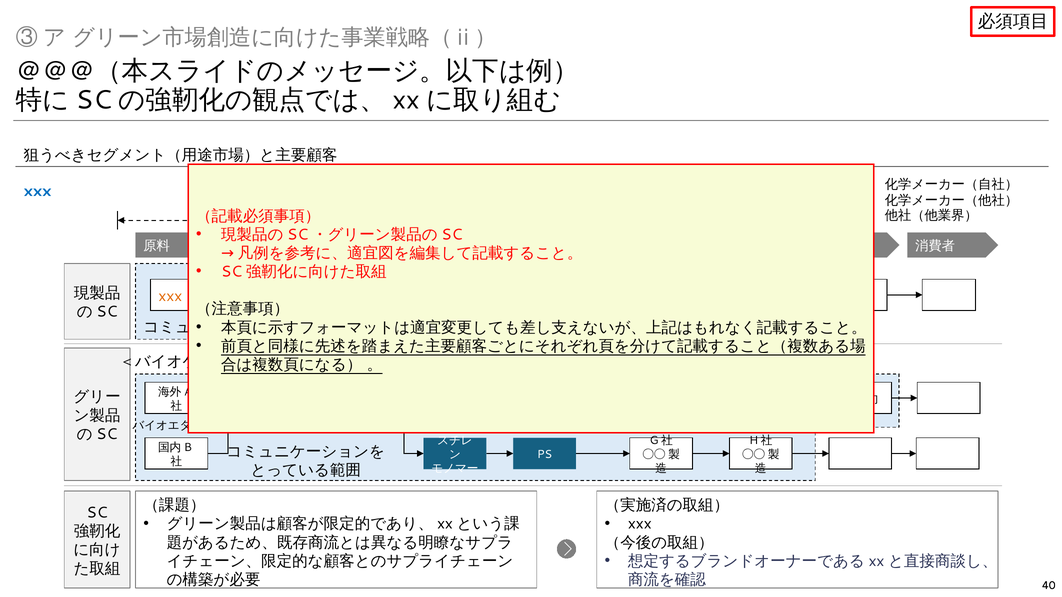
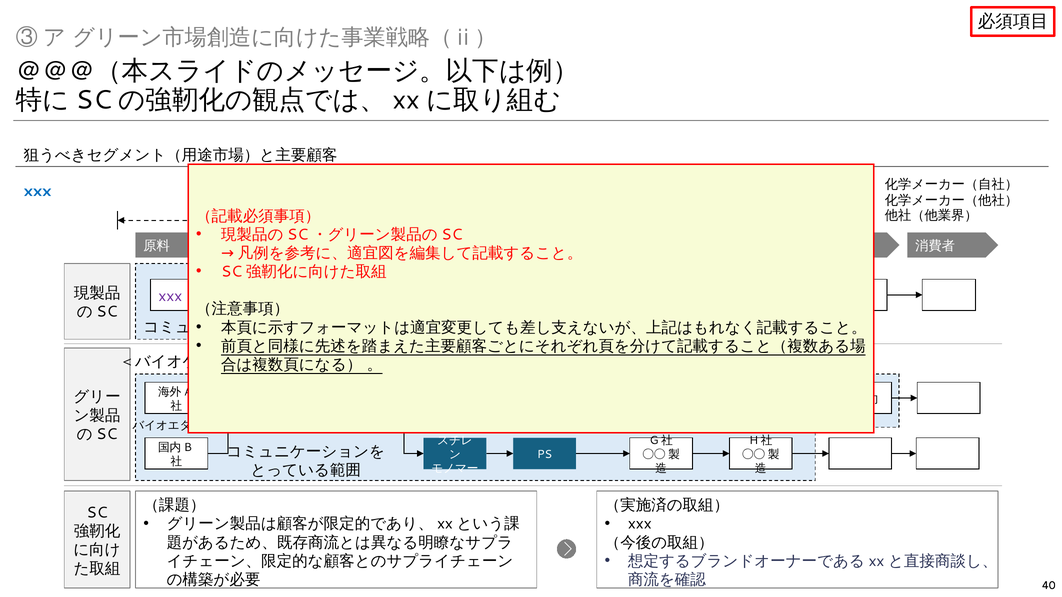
xxx colour: orange -> purple (170, 296)
